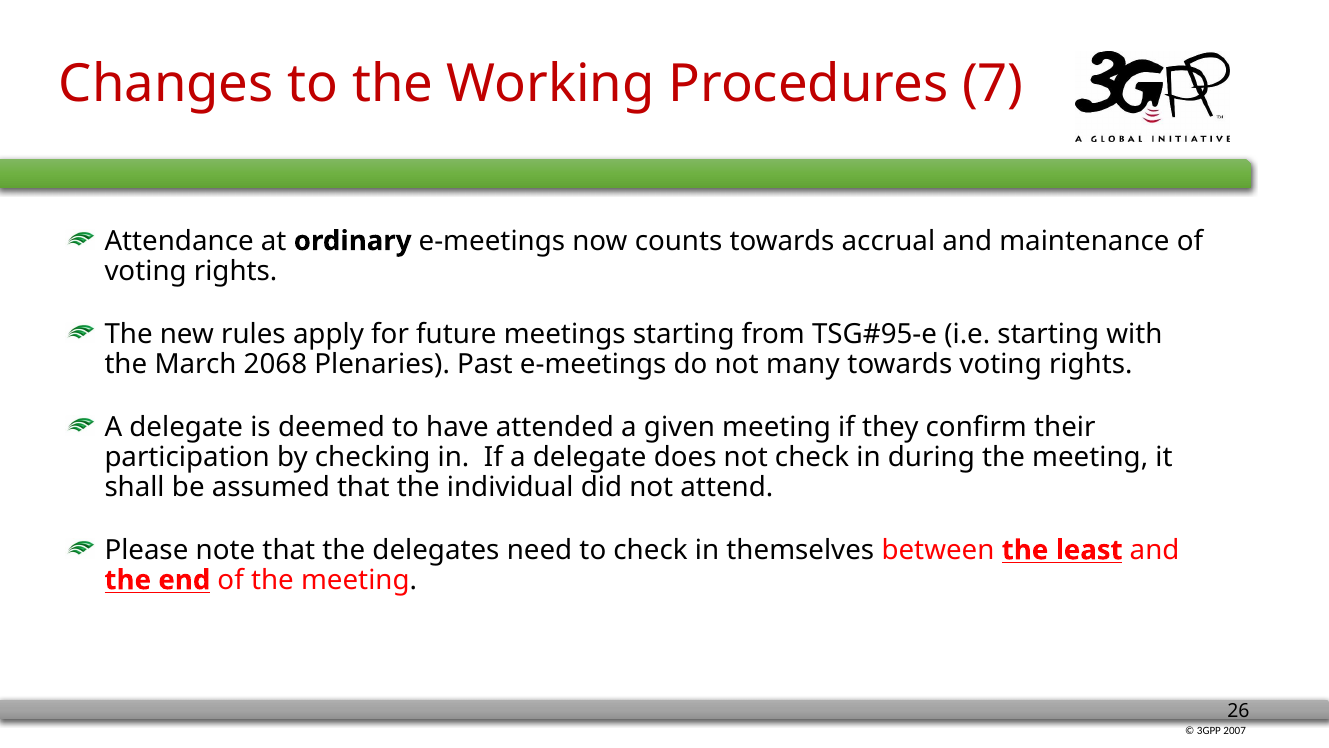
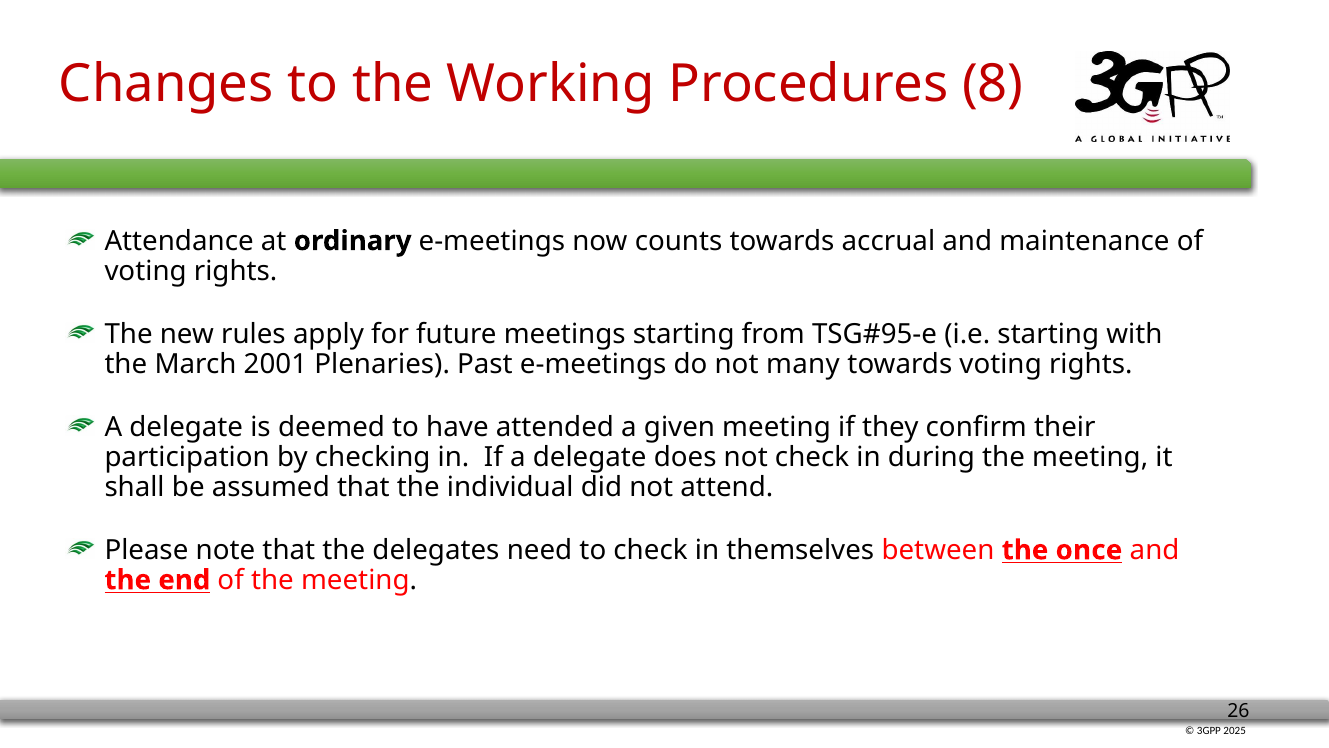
7: 7 -> 8 (993, 84)
2068: 2068 -> 2001 (275, 364)
least: least -> once (1089, 550)
2007: 2007 -> 2025 (1235, 731)
